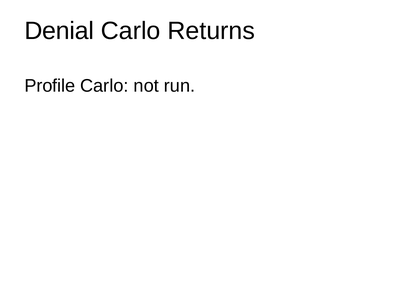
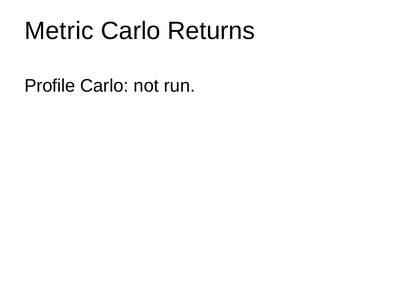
Denial: Denial -> Metric (59, 31)
